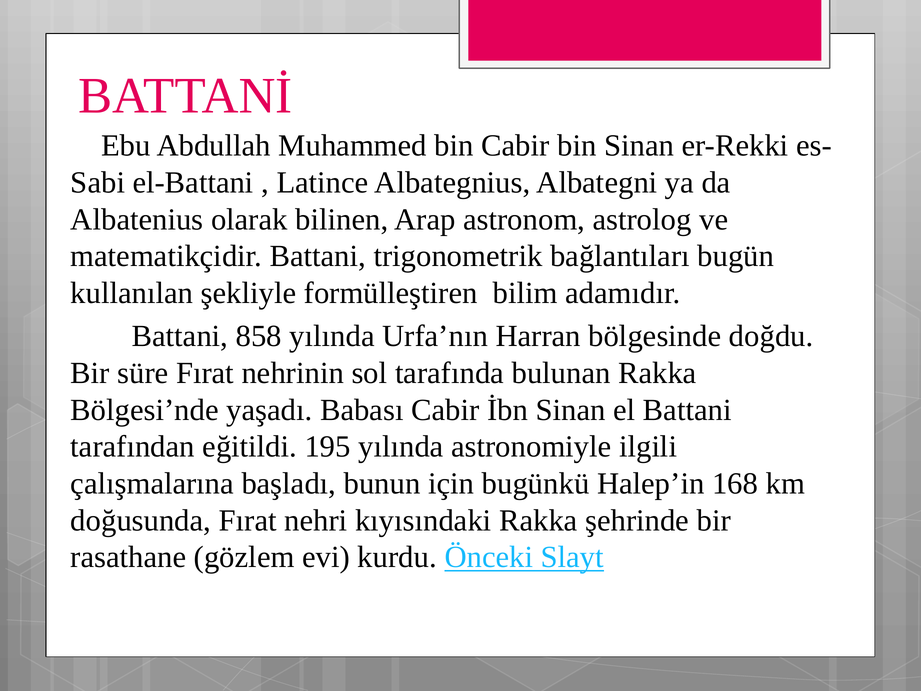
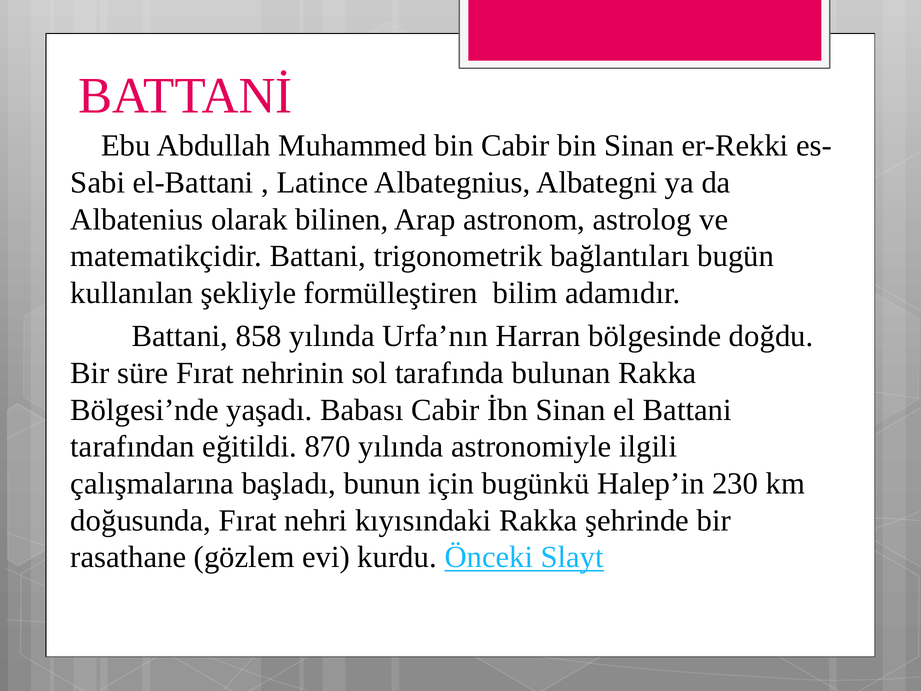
195: 195 -> 870 (328, 447)
168: 168 -> 230 (735, 483)
